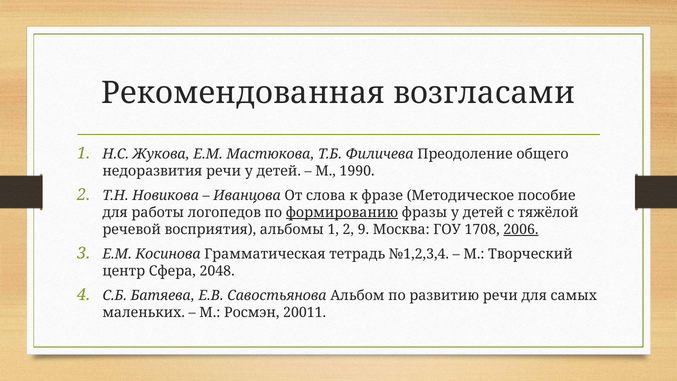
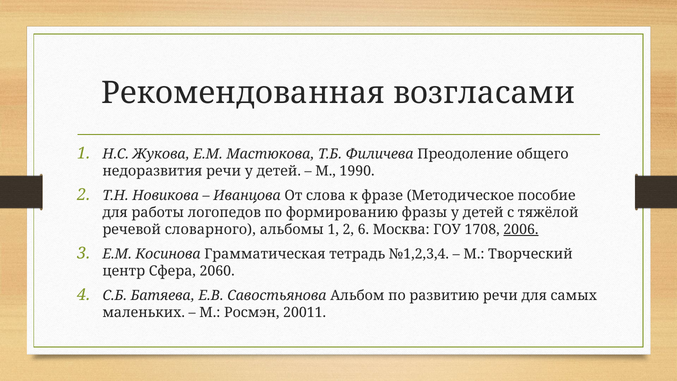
формированию underline: present -> none (342, 212)
восприятия: восприятия -> словарного (210, 229)
9: 9 -> 6 (363, 229)
2048: 2048 -> 2060 (217, 271)
